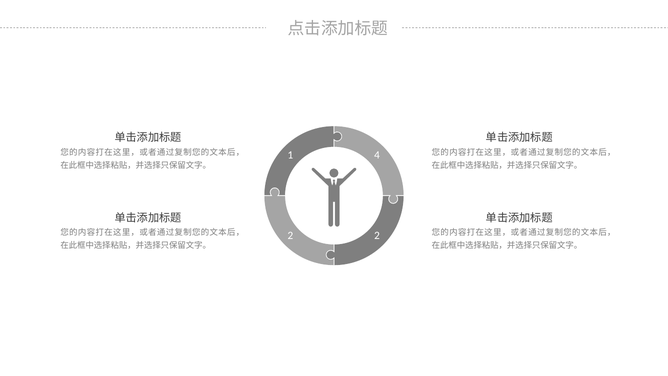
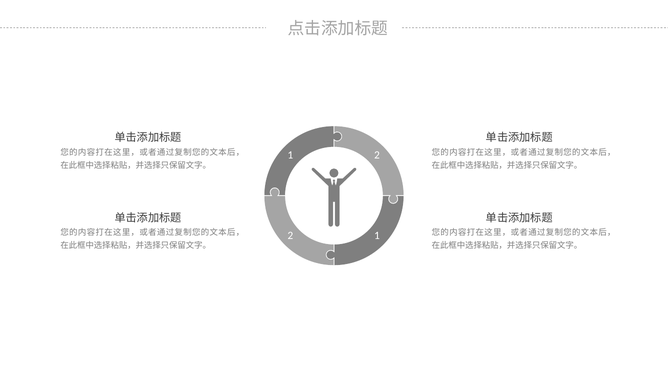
1 4: 4 -> 2 (377, 155)
2 2: 2 -> 1 (377, 236)
